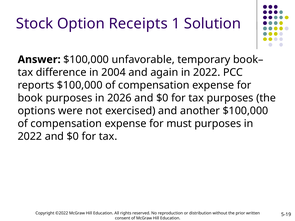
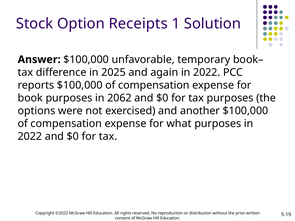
2004: 2004 -> 2025 (114, 72)
2026: 2026 -> 2062 (119, 98)
must: must -> what (179, 124)
